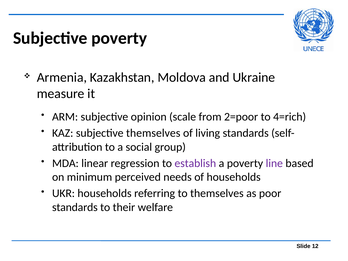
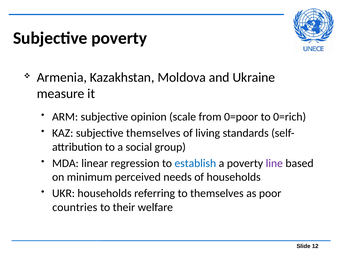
2=poor: 2=poor -> 0=poor (241, 117)
4=rich: 4=rich -> 0=rich (290, 117)
establish colour: purple -> blue (195, 163)
standards: standards -> countries (75, 207)
